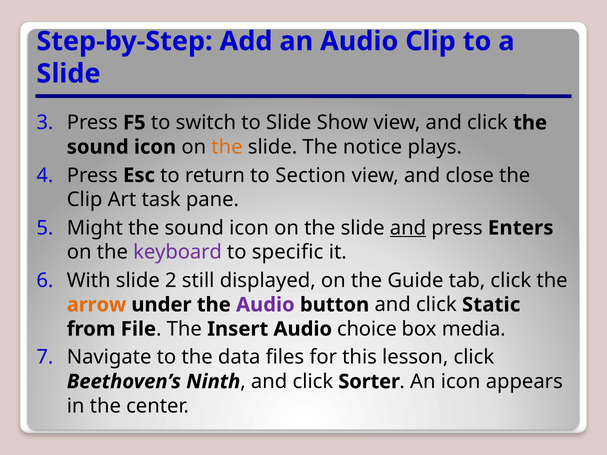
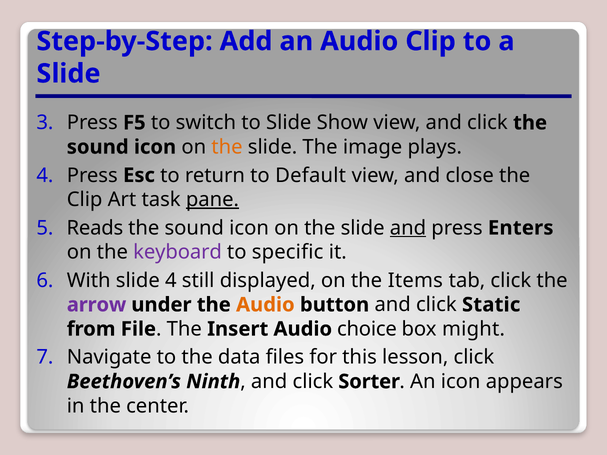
notice: notice -> image (373, 147)
Section: Section -> Default (311, 175)
pane underline: none -> present (212, 200)
Might: Might -> Reads (95, 228)
slide 2: 2 -> 4 (171, 281)
Guide: Guide -> Items (415, 281)
arrow colour: orange -> purple (97, 305)
Audio colour: purple -> orange (265, 305)
media: media -> might (474, 329)
